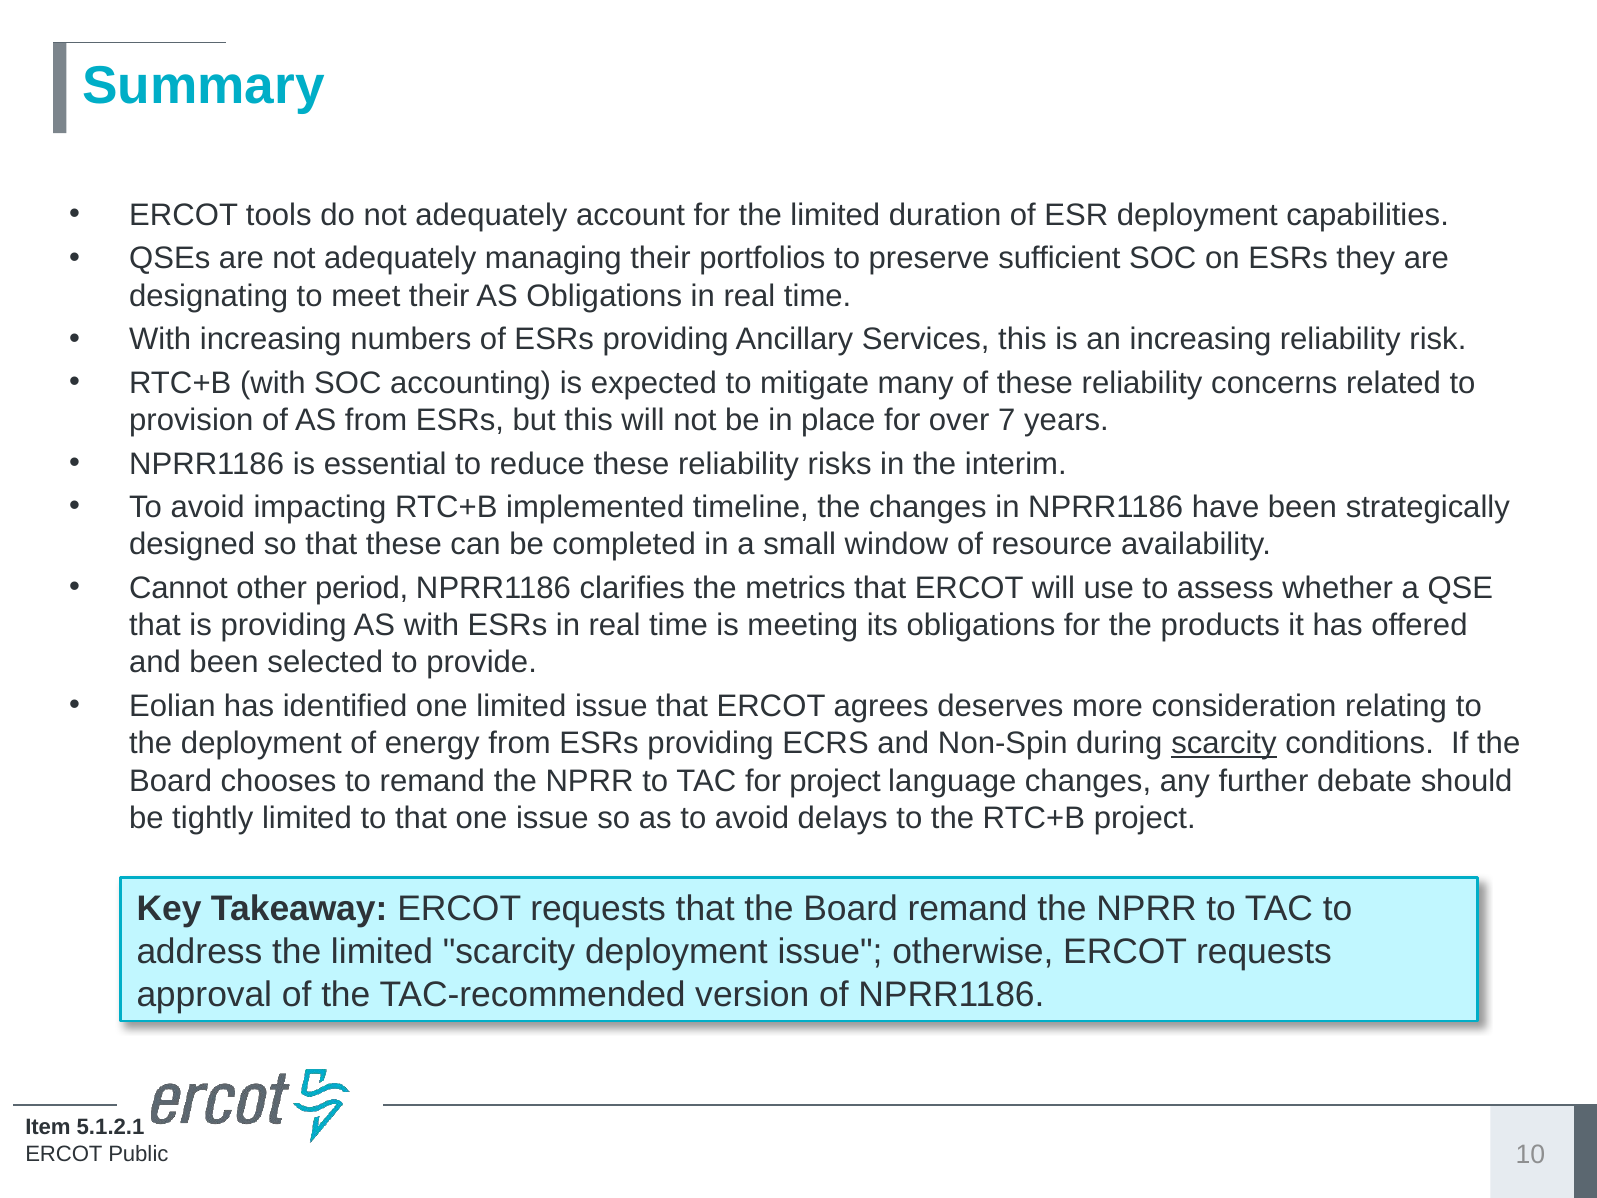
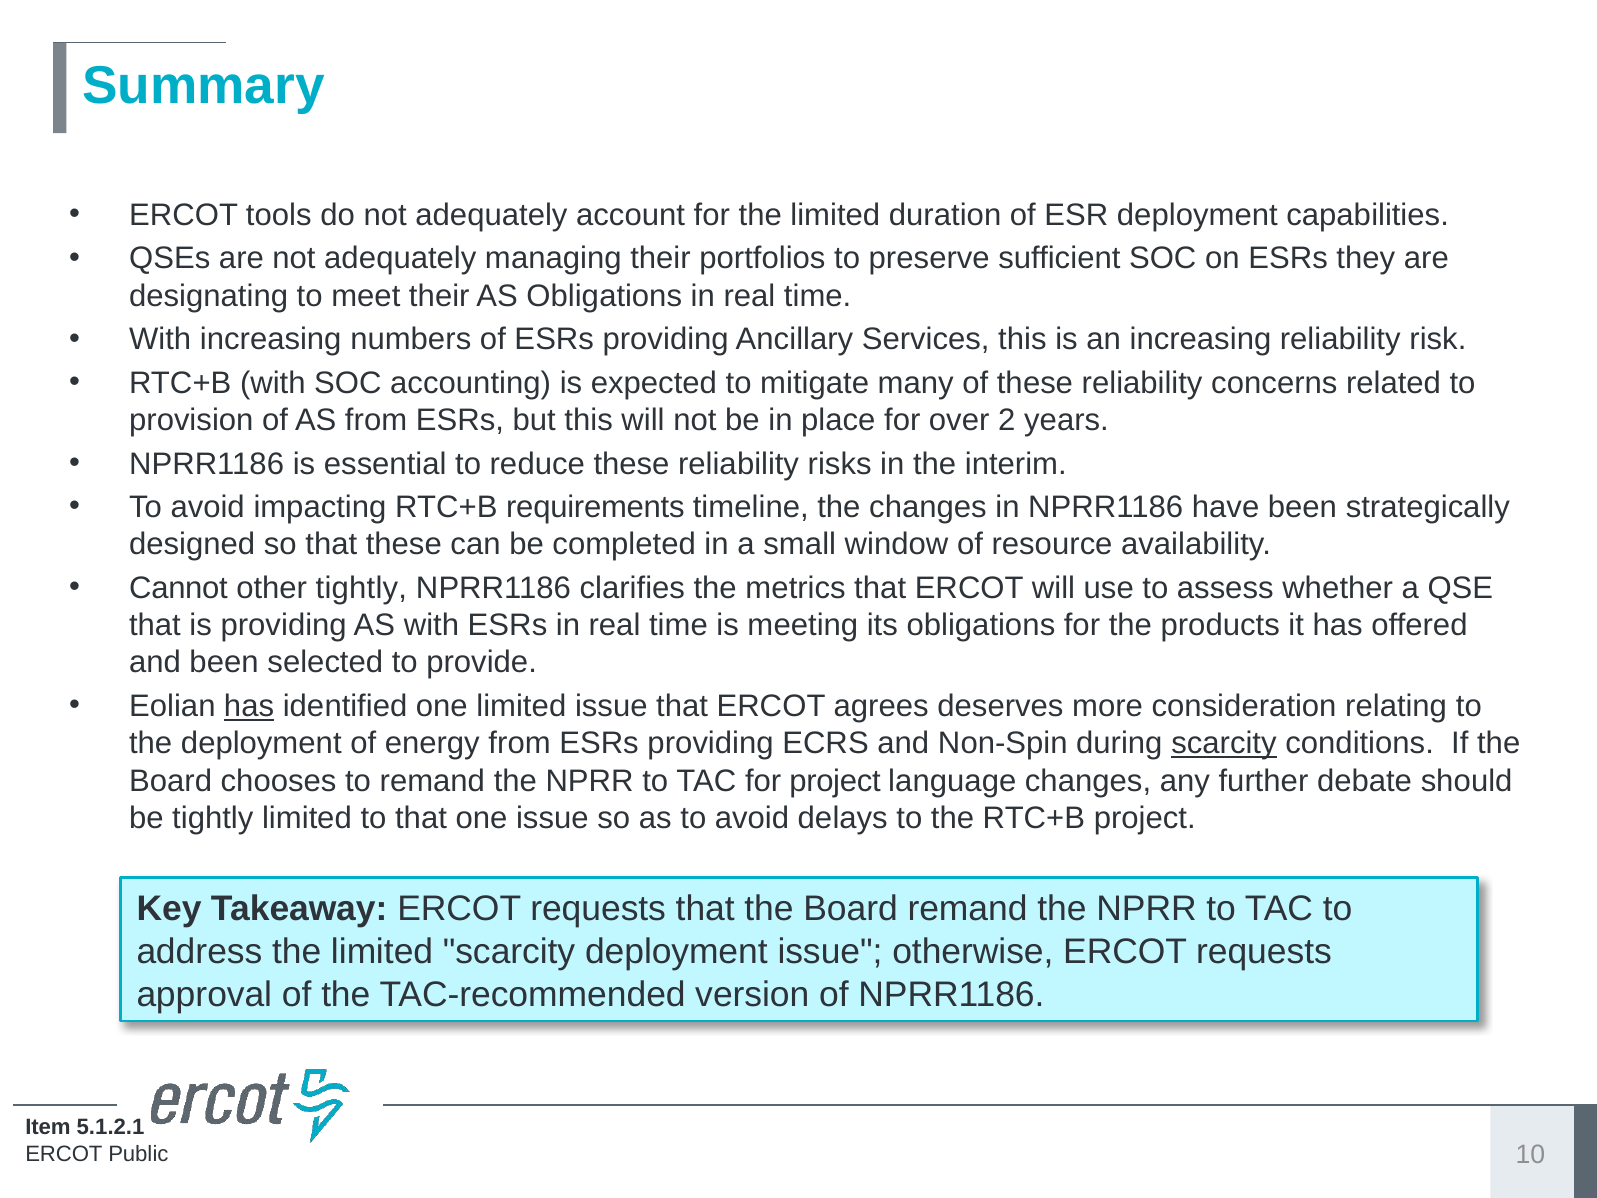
7: 7 -> 2 (1007, 420)
implemented: implemented -> requirements (595, 507)
other period: period -> tightly (361, 588)
has underline: none -> present (249, 706)
